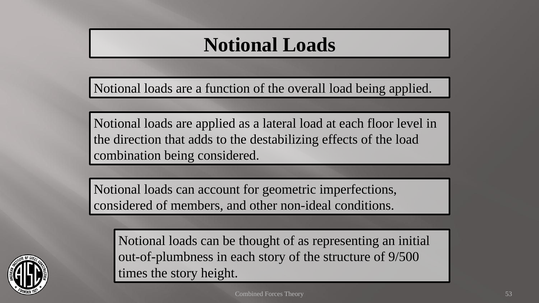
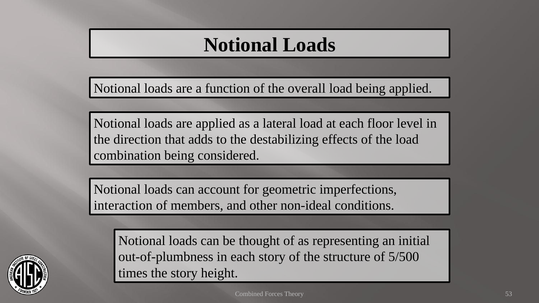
considered: considered -> interaction (123, 206)
9/500: 9/500 -> 5/500 (404, 257)
